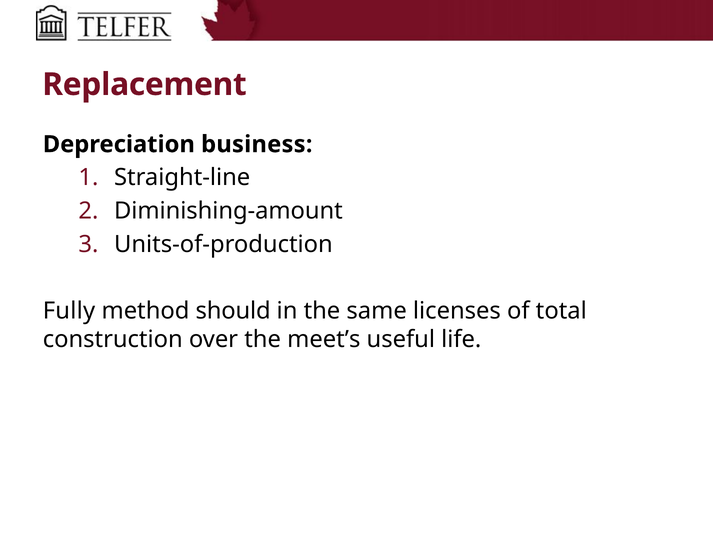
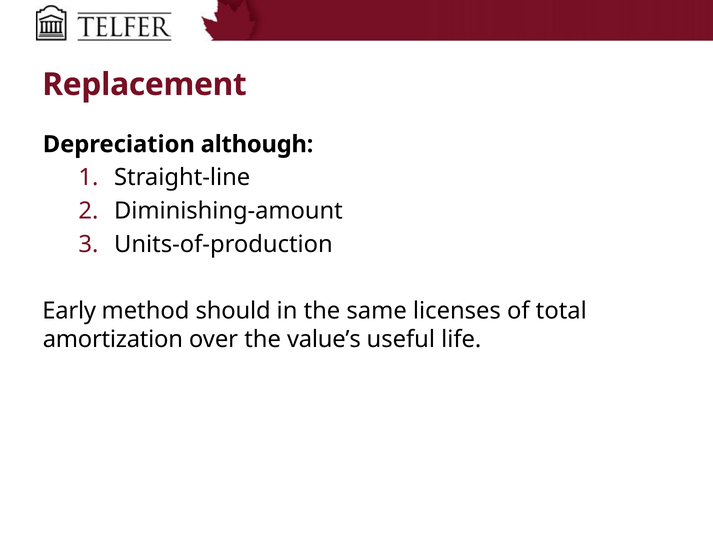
business: business -> although (257, 144)
Fully: Fully -> Early (69, 311)
construction: construction -> amortization (113, 339)
meet’s: meet’s -> value’s (324, 339)
